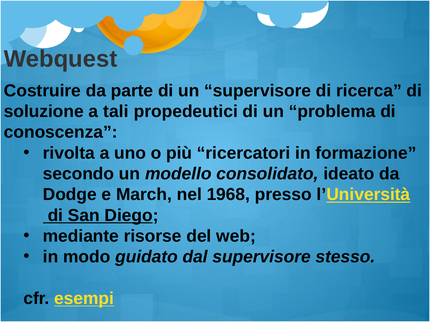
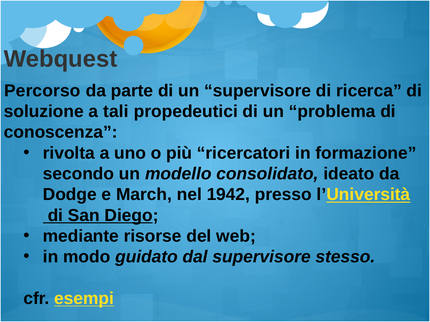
Costruire: Costruire -> Percorso (42, 91)
1968: 1968 -> 1942 (228, 195)
